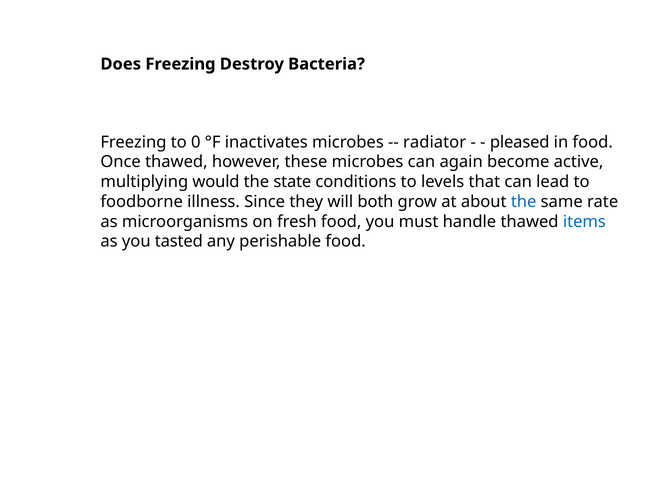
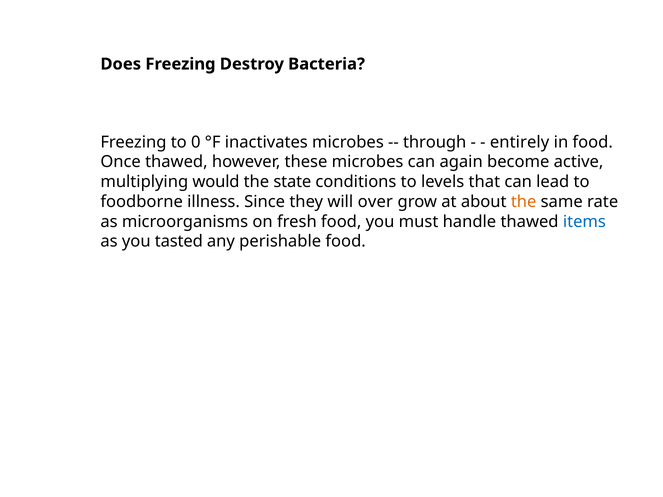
radiator: radiator -> through (435, 142)
pleased: pleased -> entirely (520, 142)
both: both -> over (375, 202)
the colour: blue -> orange (524, 202)
